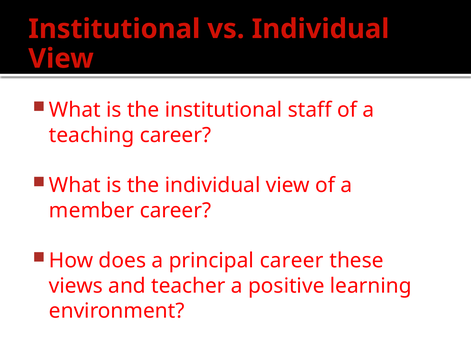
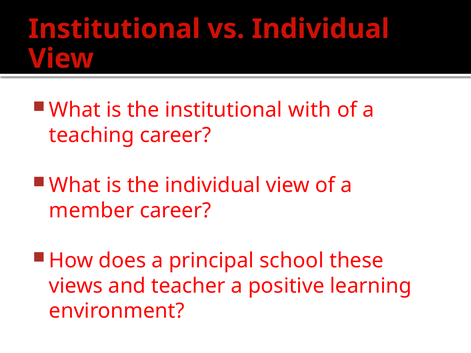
staff: staff -> with (310, 110)
principal career: career -> school (292, 261)
